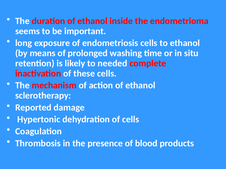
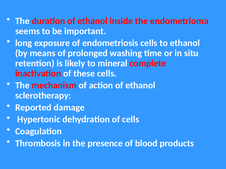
needed: needed -> mineral (113, 63)
